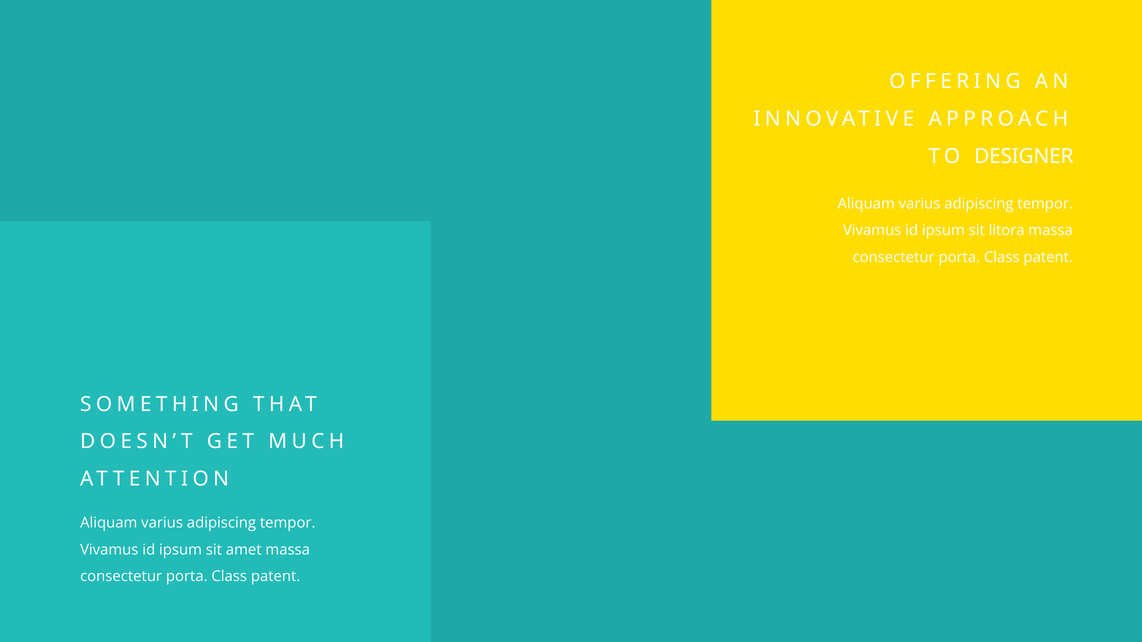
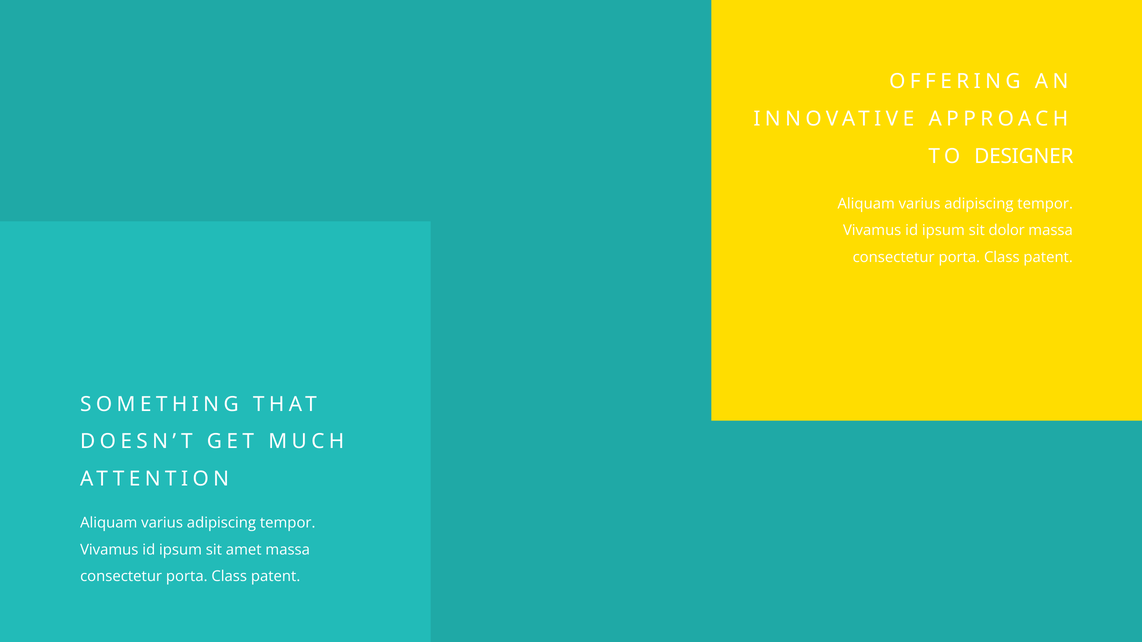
litora: litora -> dolor (1007, 231)
